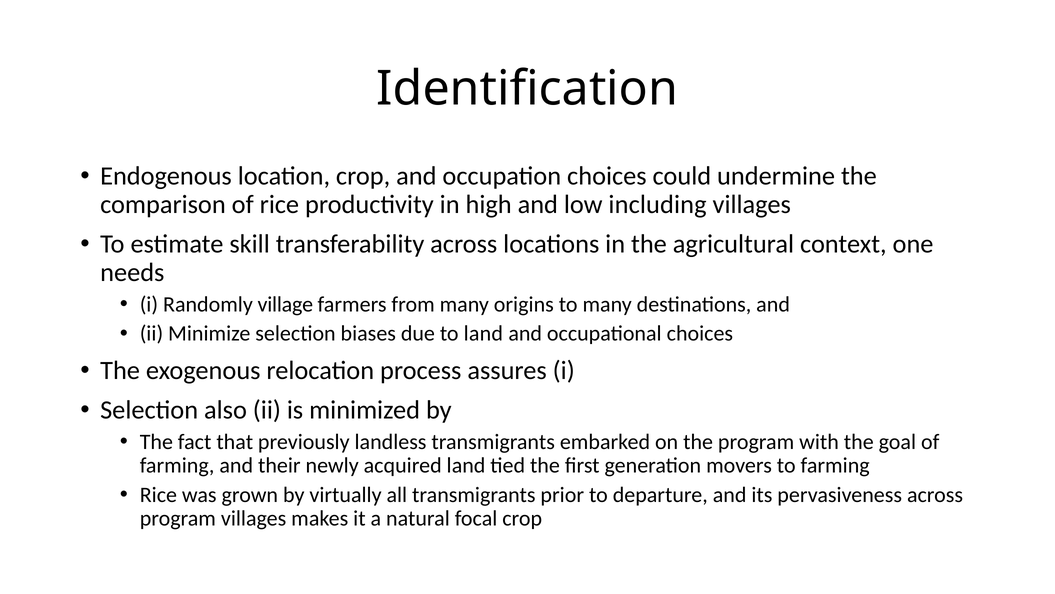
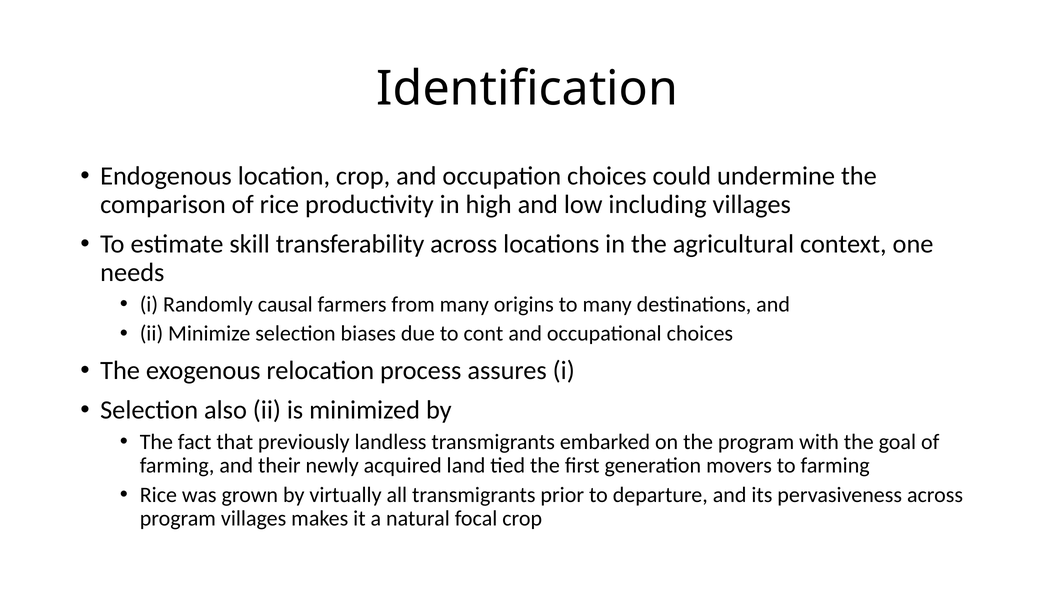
village: village -> causal (285, 304)
to land: land -> cont (483, 333)
